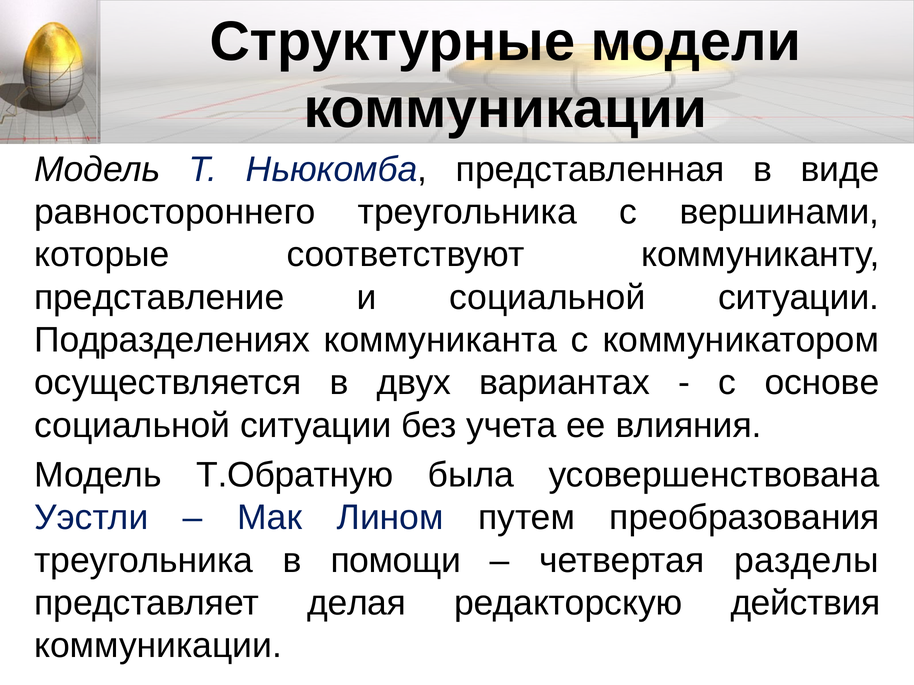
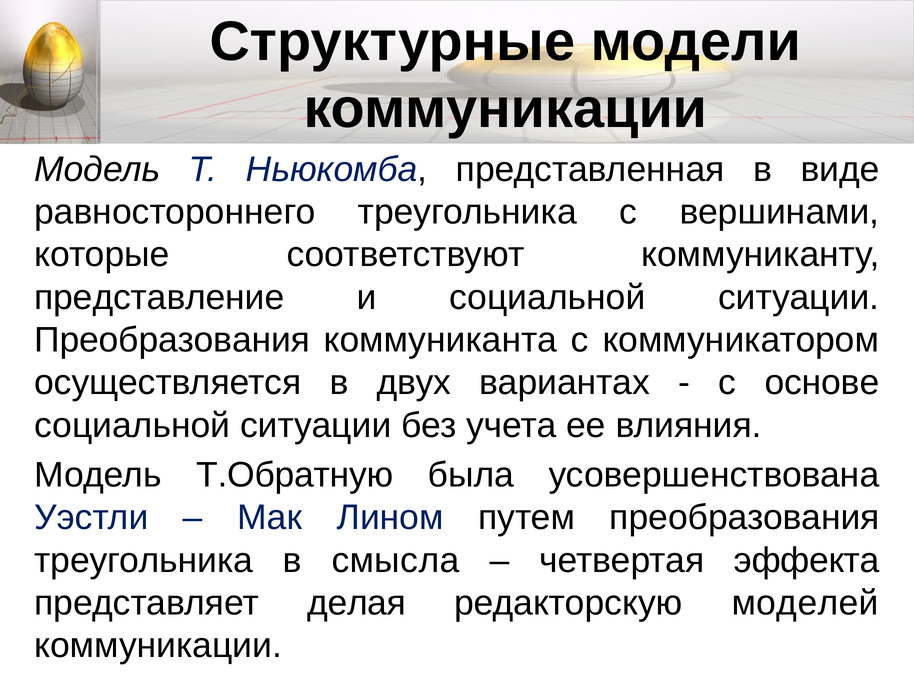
Подразделениях: Подразделениях -> Преобразования (172, 340)
помощи: помощи -> смысла (395, 561)
разделы: разделы -> эффекта (807, 561)
действия: действия -> моделей (805, 603)
